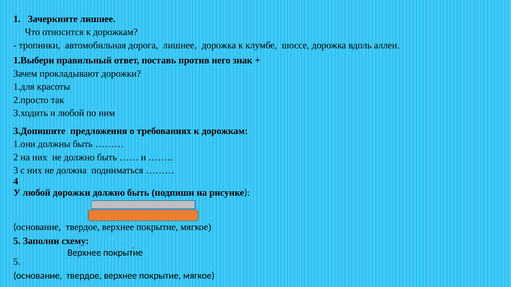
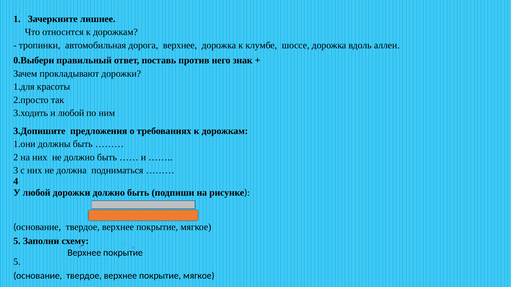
дорога лишнее: лишнее -> верхнее (180, 45)
1.Выбери: 1.Выбери -> 0.Выбери (34, 60)
